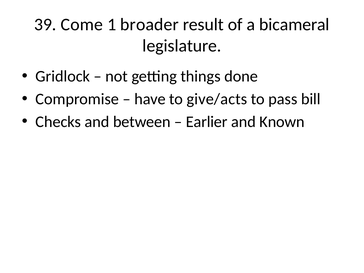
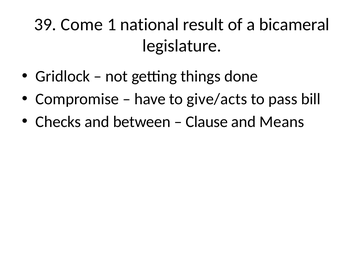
broader: broader -> national (150, 25)
Earlier: Earlier -> Clause (207, 122)
Known: Known -> Means (282, 122)
